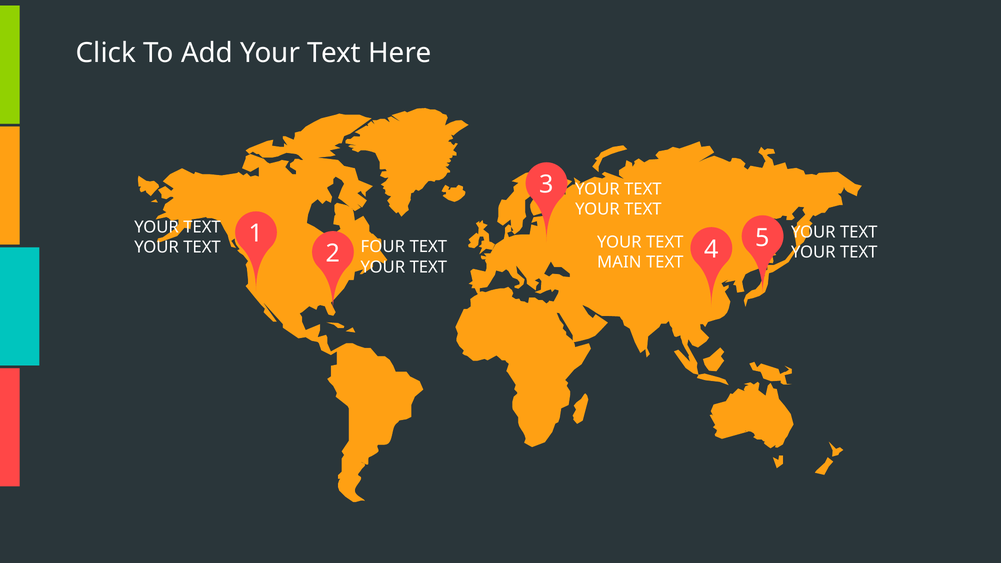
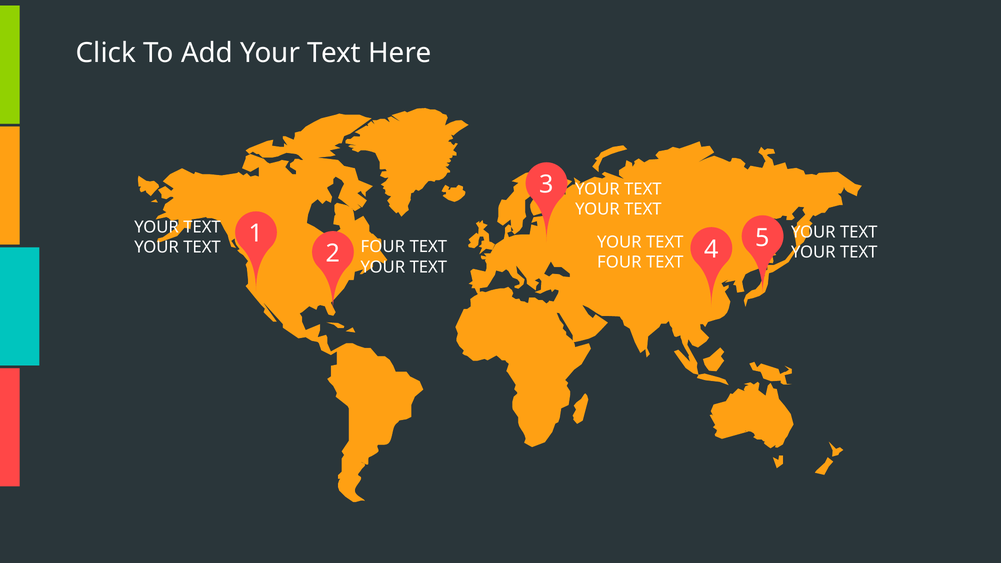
MAIN: MAIN -> FOUR (619, 262)
